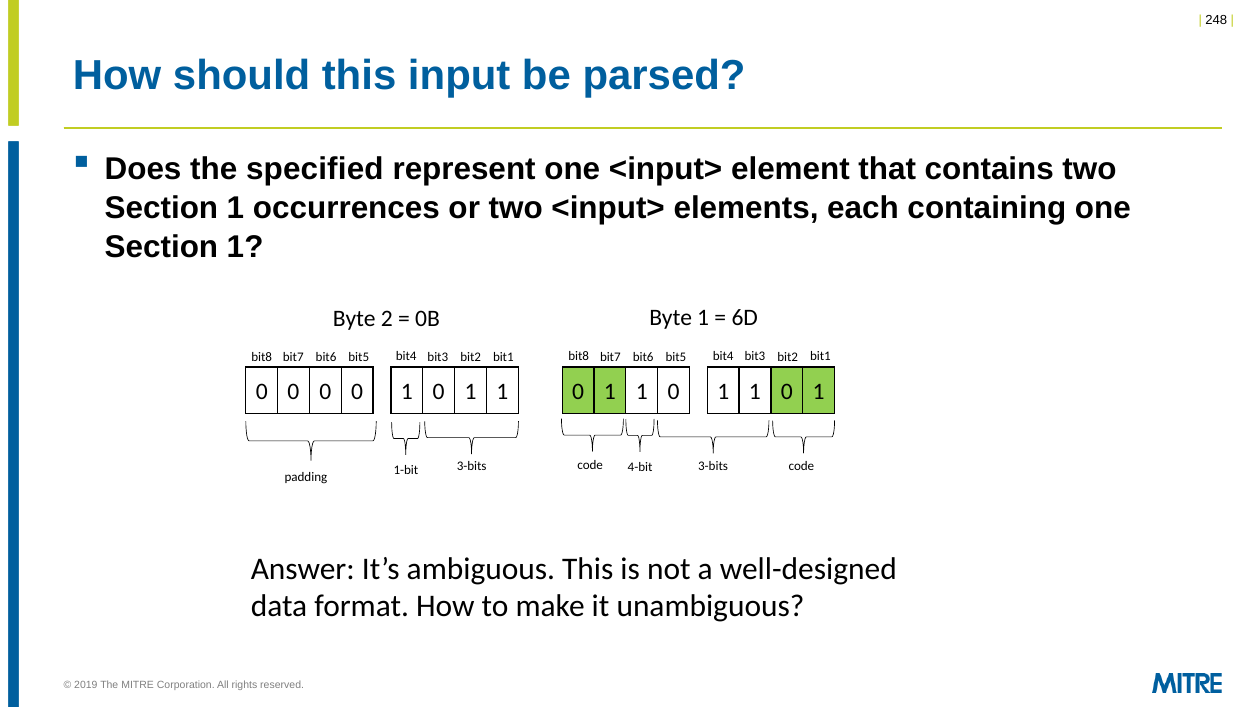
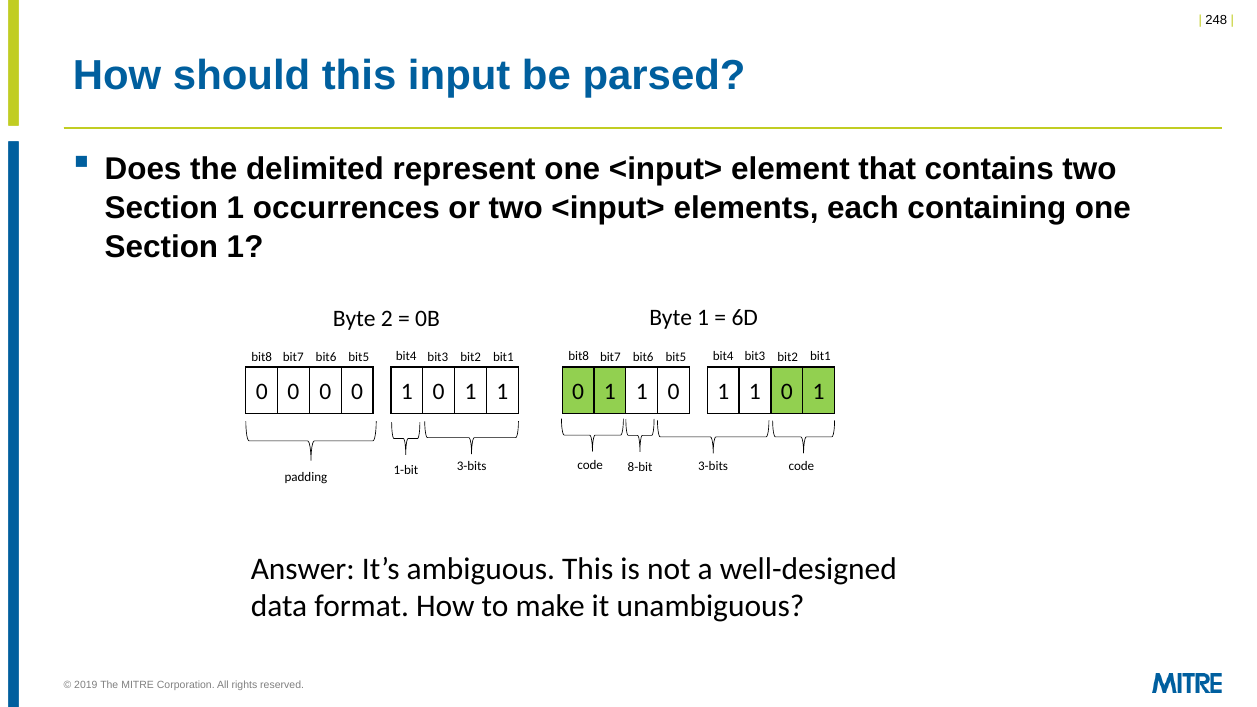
specified: specified -> delimited (315, 169)
4-bit: 4-bit -> 8-bit (640, 467)
